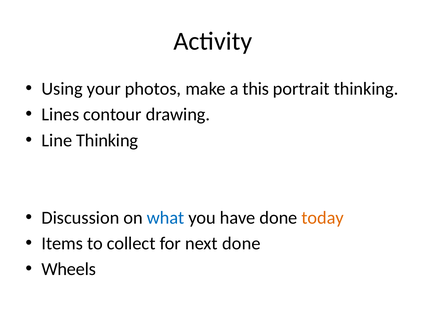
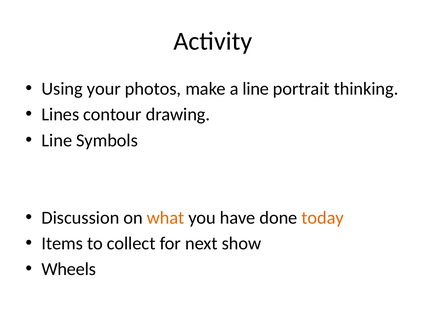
a this: this -> line (256, 89)
Line Thinking: Thinking -> Symbols (107, 141)
what colour: blue -> orange (166, 218)
next done: done -> show (242, 244)
